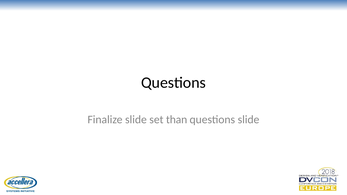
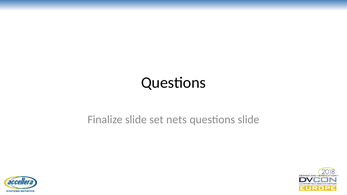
than: than -> nets (176, 120)
